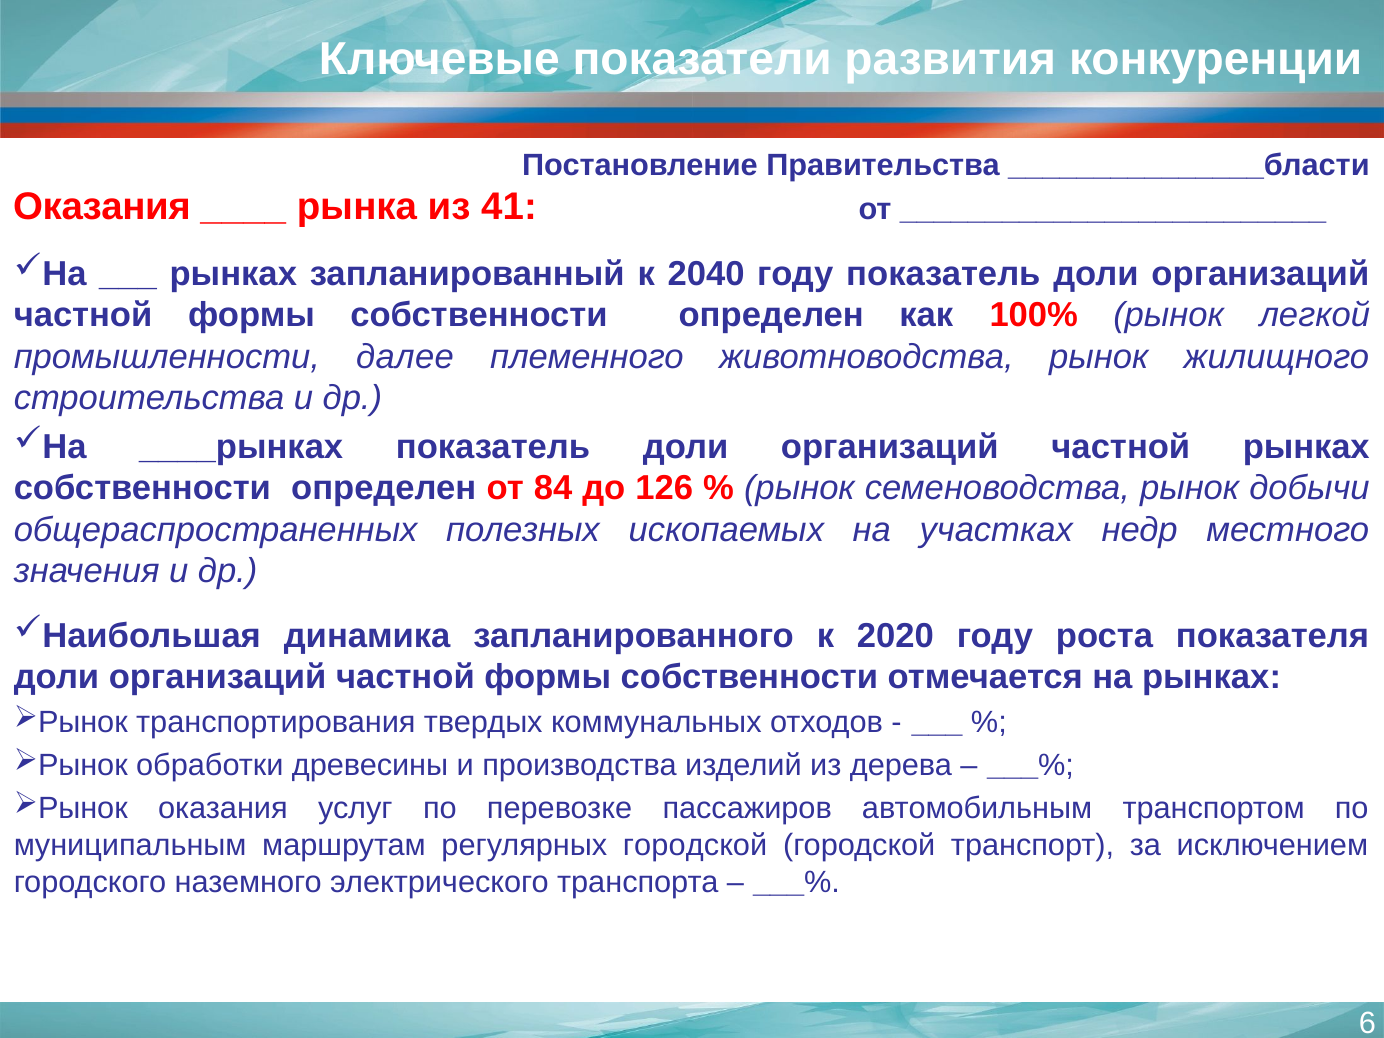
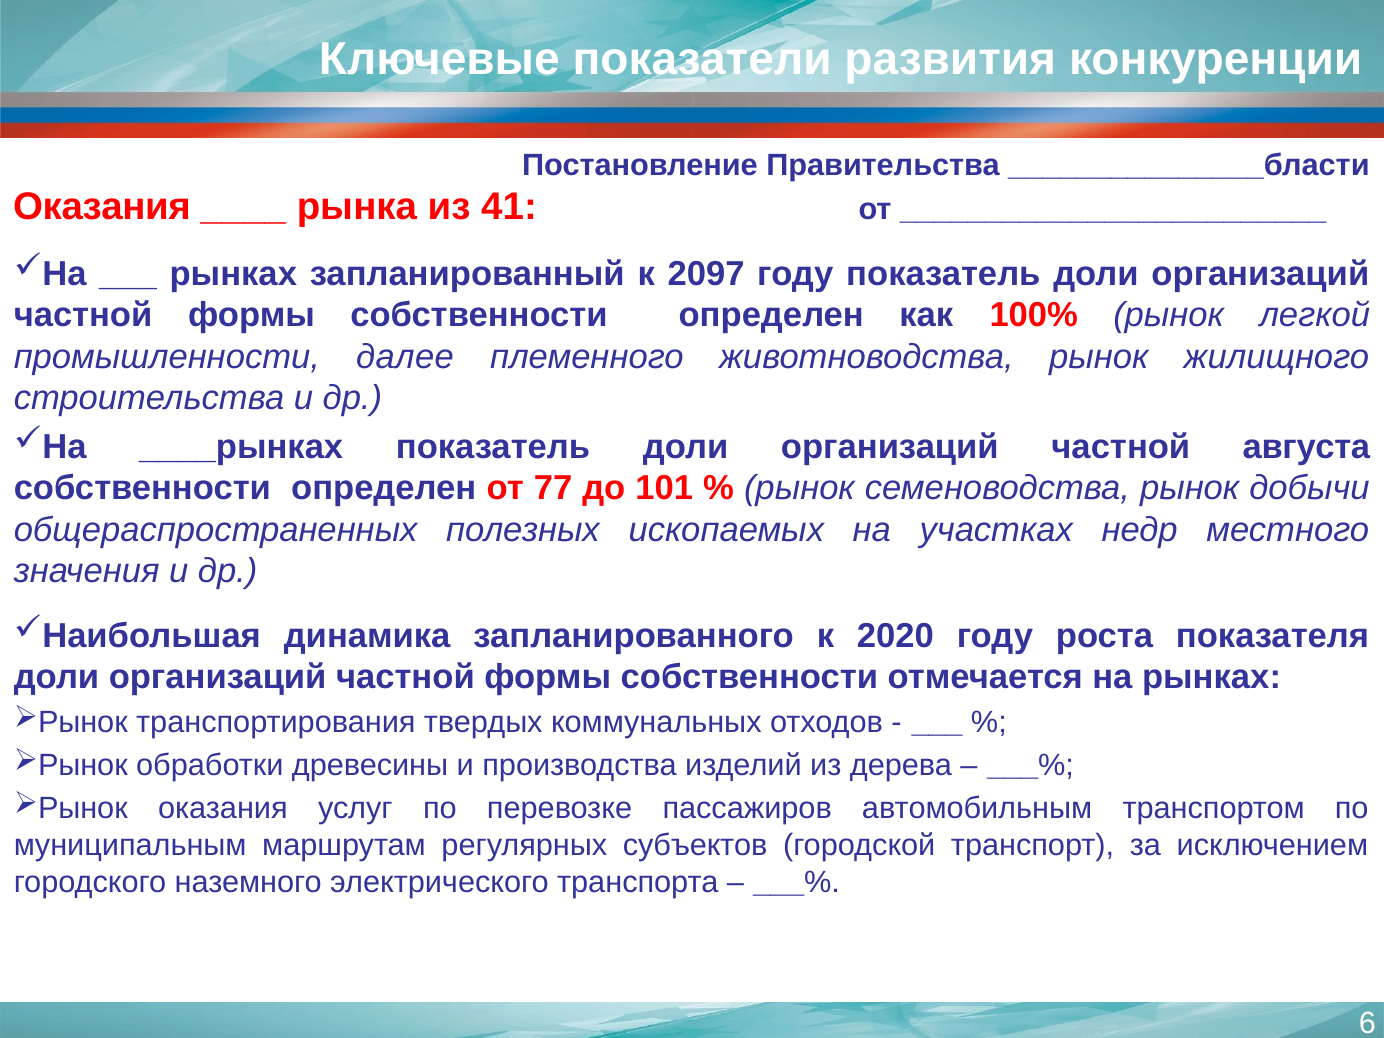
2040: 2040 -> 2097 (706, 274)
частной рынках: рынках -> августа (1306, 447)
84: 84 -> 77 (553, 488)
126: 126 -> 101 (664, 488)
регулярных городской: городской -> субъектов (695, 845)
